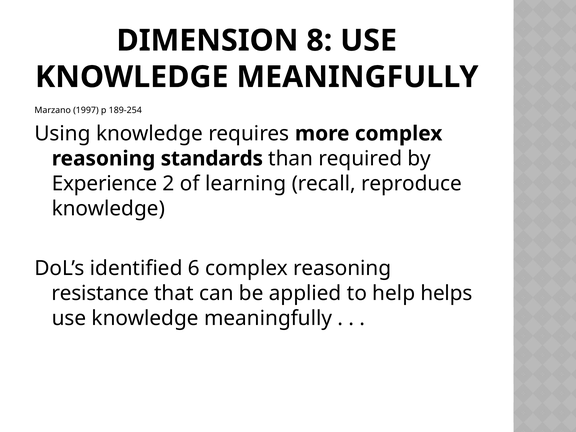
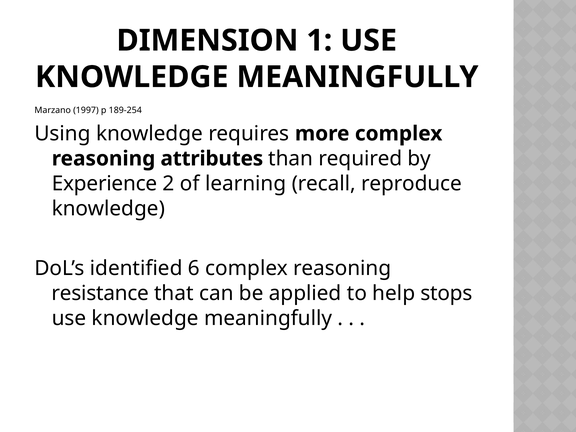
8: 8 -> 1 (319, 41)
standards: standards -> attributes (212, 159)
helps: helps -> stops (446, 293)
